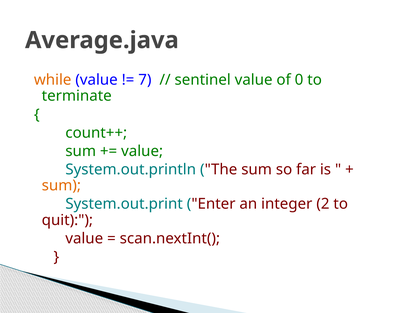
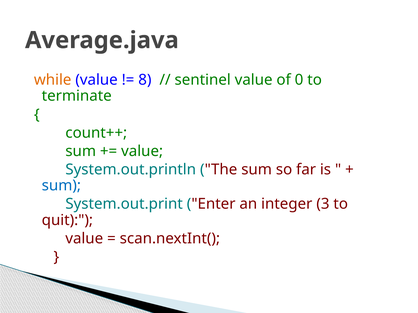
7: 7 -> 8 (145, 80)
sum colour: orange -> blue (61, 186)
2: 2 -> 3 (323, 204)
